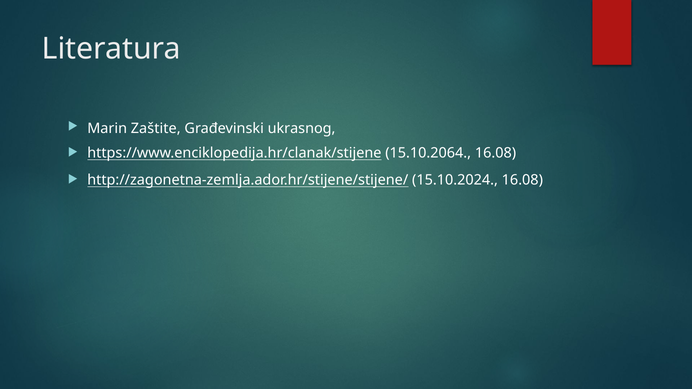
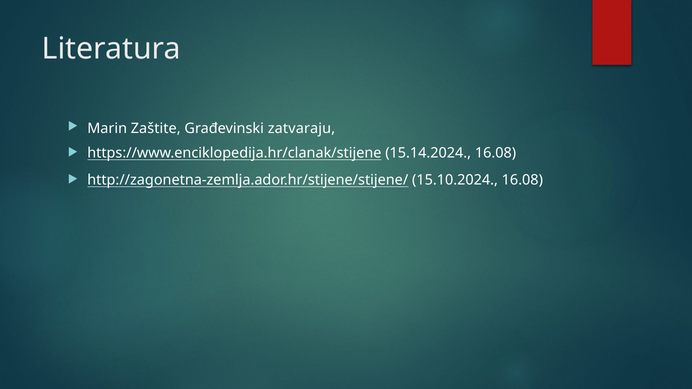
ukrasnog: ukrasnog -> zatvaraju (301, 129)
15.10.2064: 15.10.2064 -> 15.14.2024 (428, 153)
